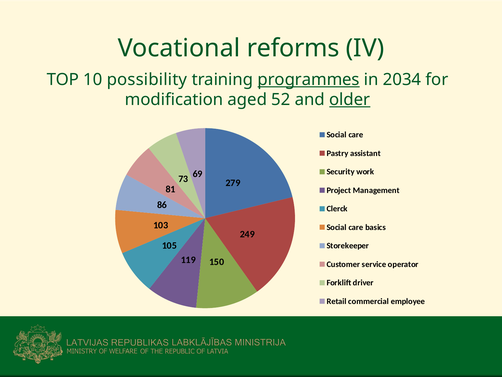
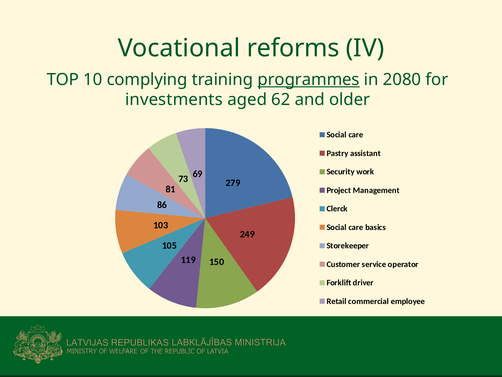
possibility: possibility -> complying (147, 79)
2034: 2034 -> 2080 (402, 79)
modification: modification -> investments (174, 100)
52: 52 -> 62 (281, 100)
older underline: present -> none (350, 100)
